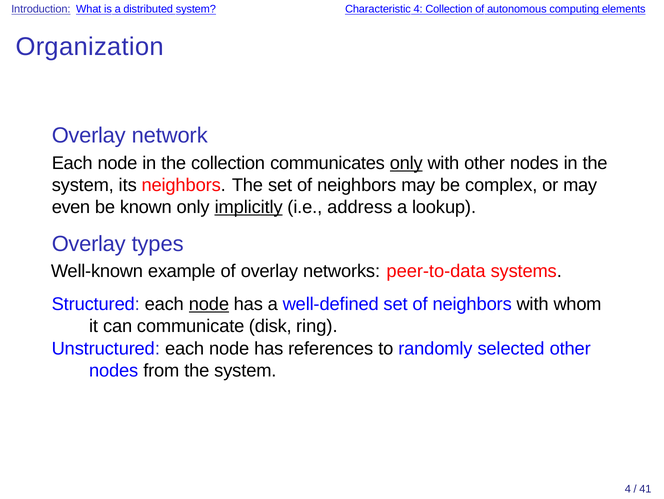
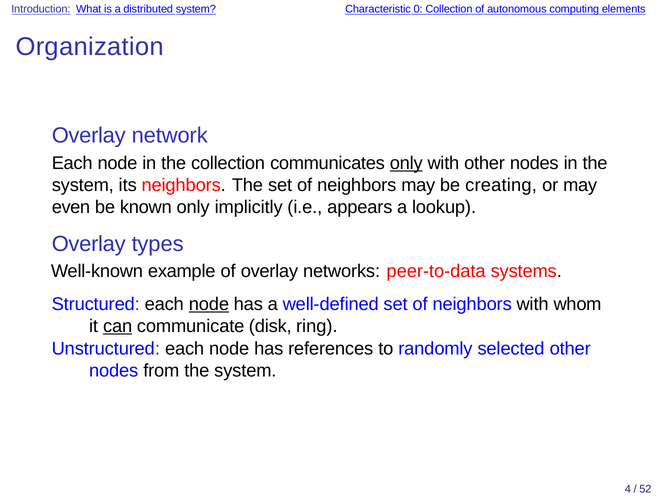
Characteristic 4: 4 -> 0 (418, 9)
complex: complex -> creating (501, 185)
implicitly underline: present -> none (249, 207)
address: address -> appears (360, 207)
can underline: none -> present (118, 326)
41: 41 -> 52 (645, 488)
